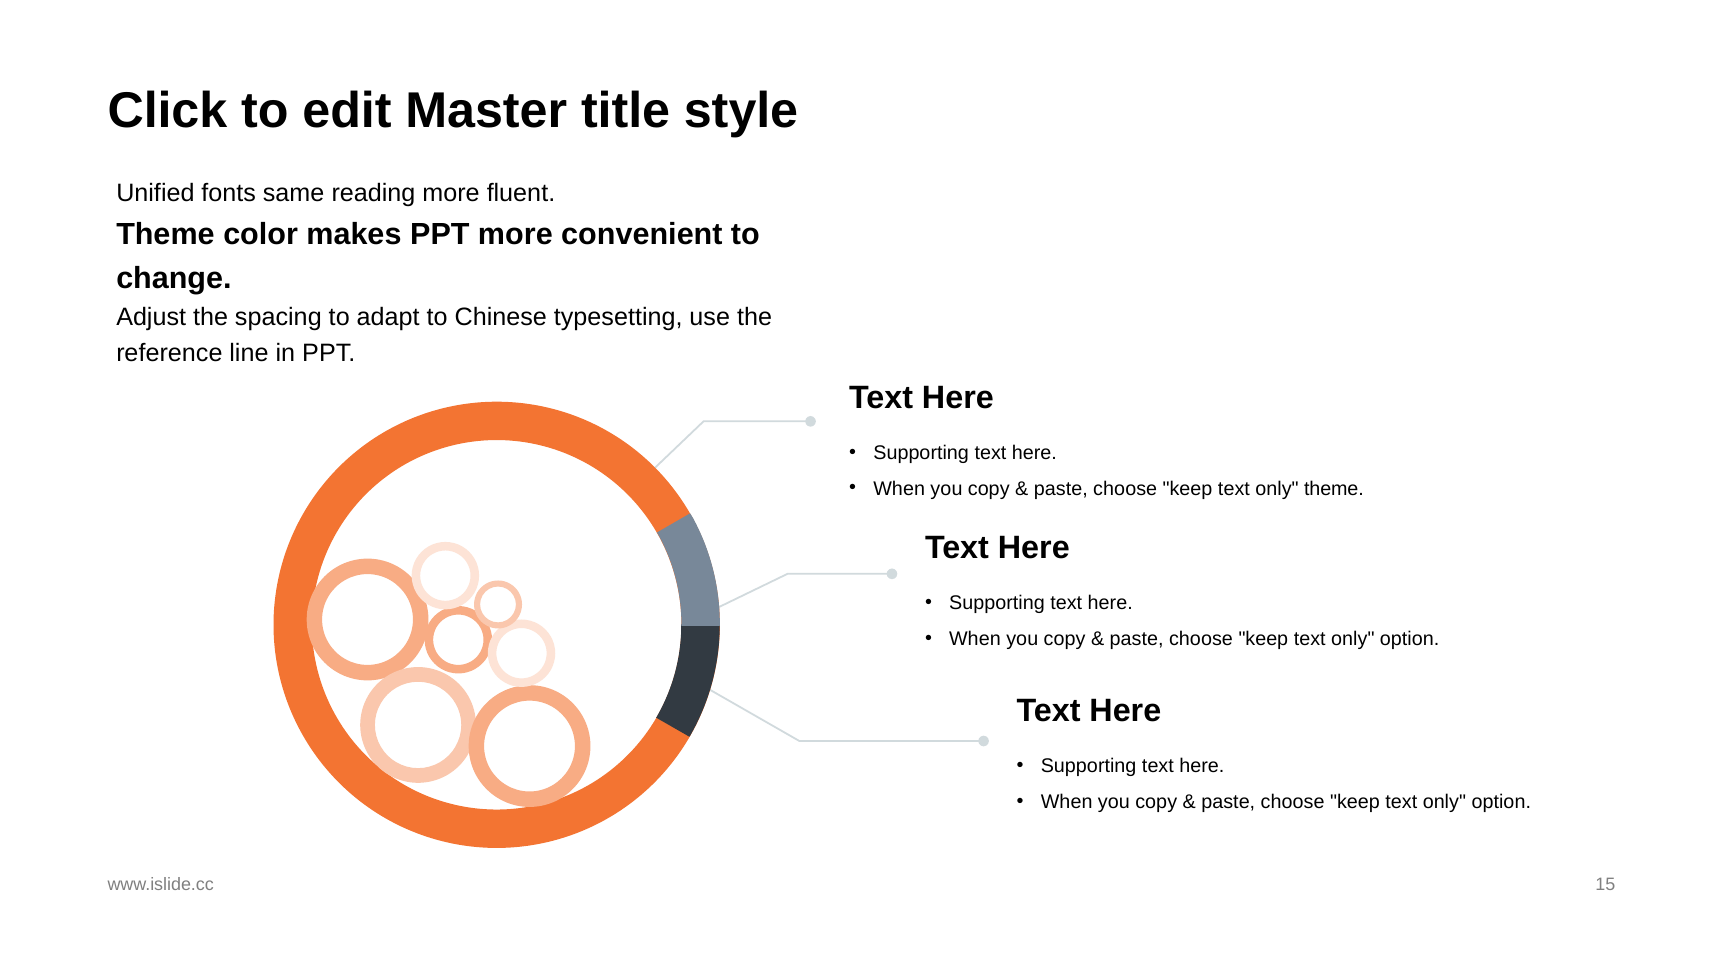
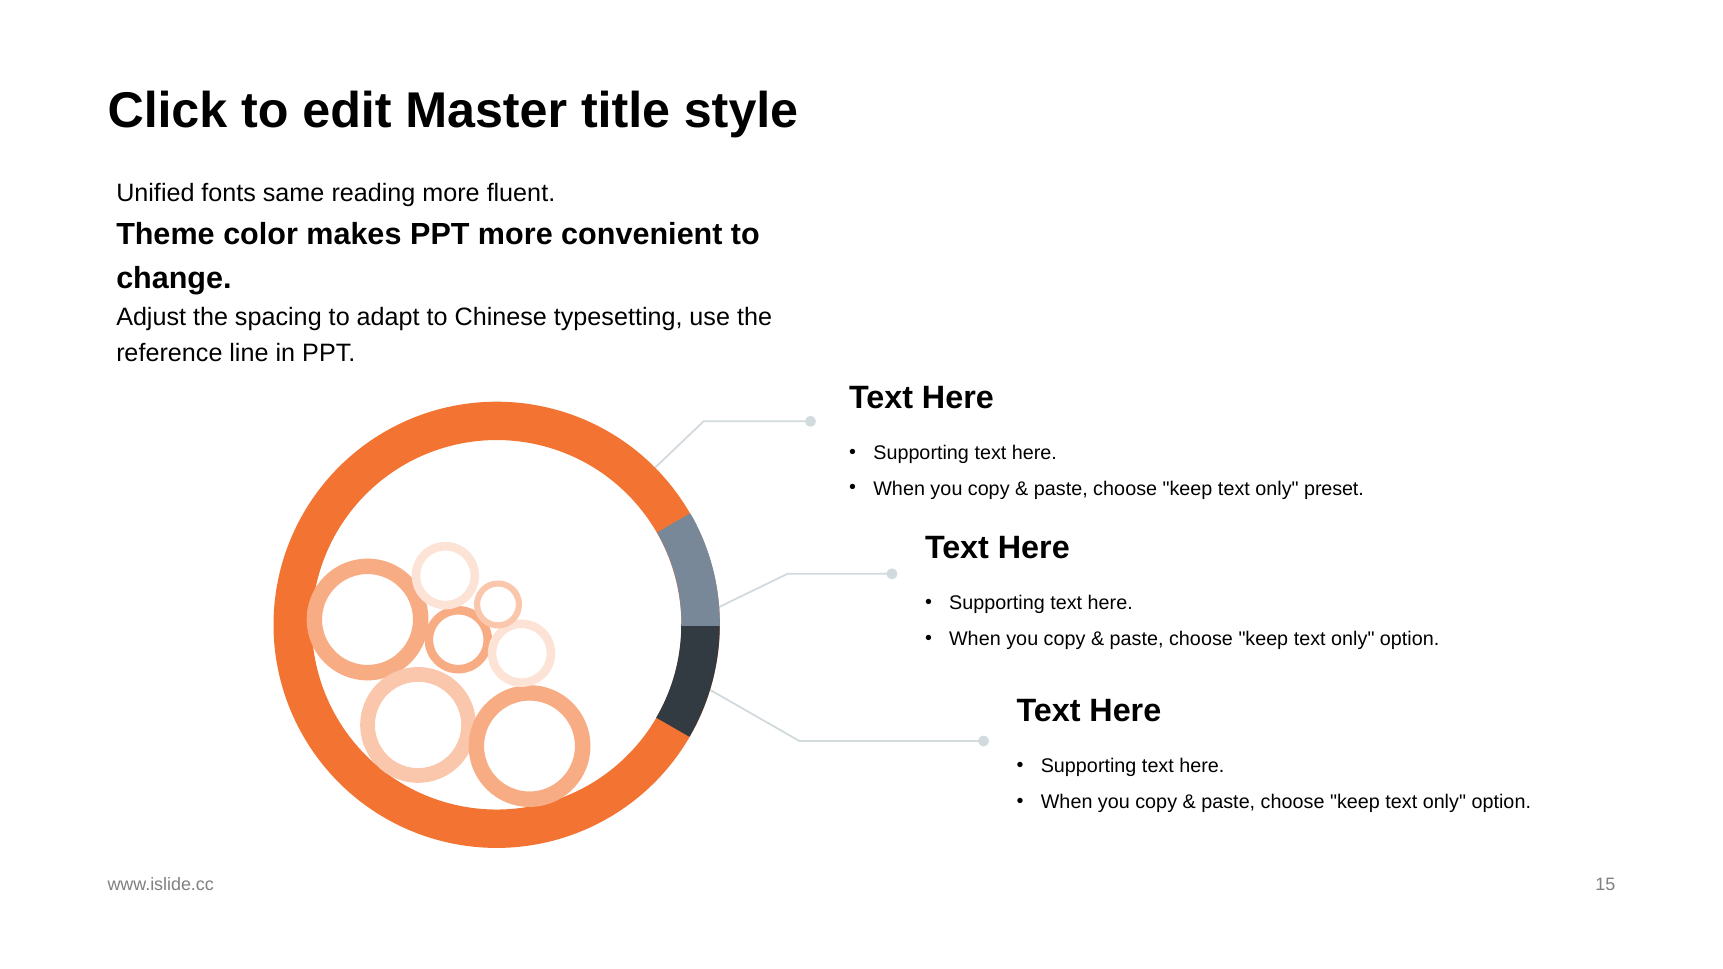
only theme: theme -> preset (1334, 489)
